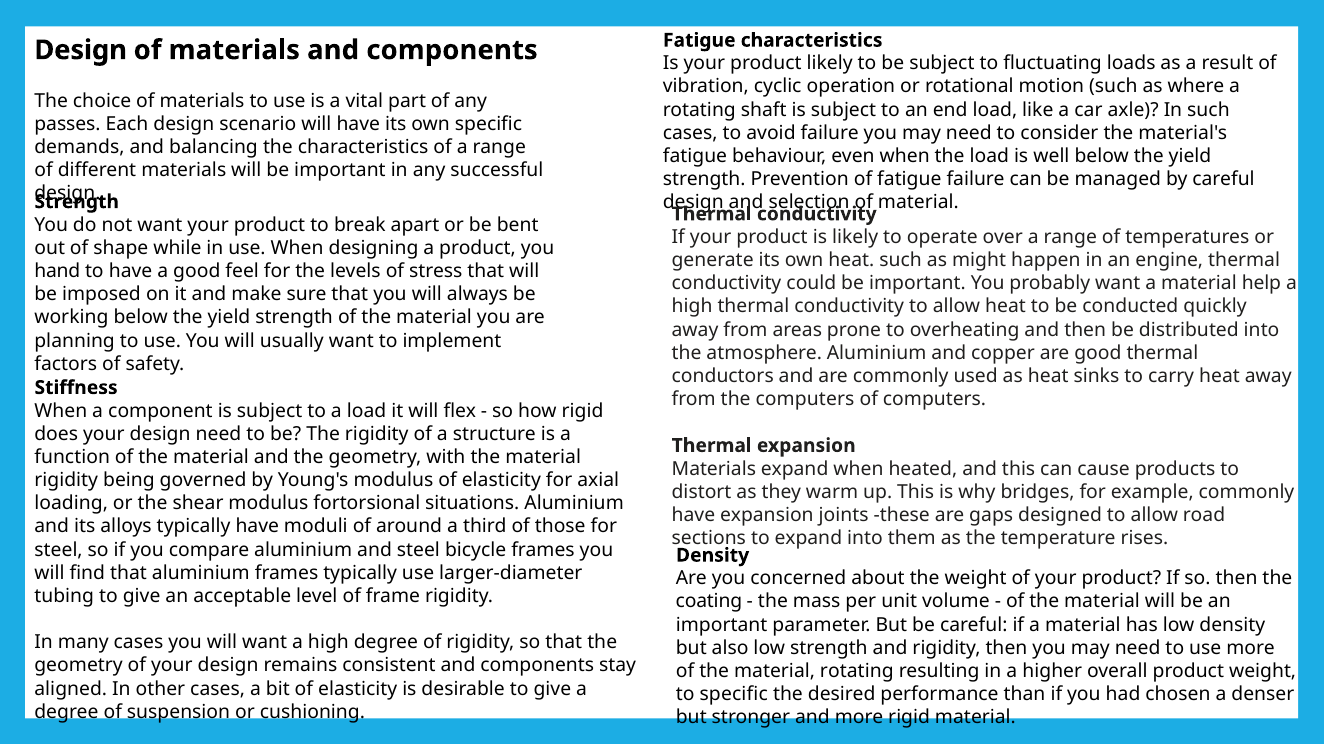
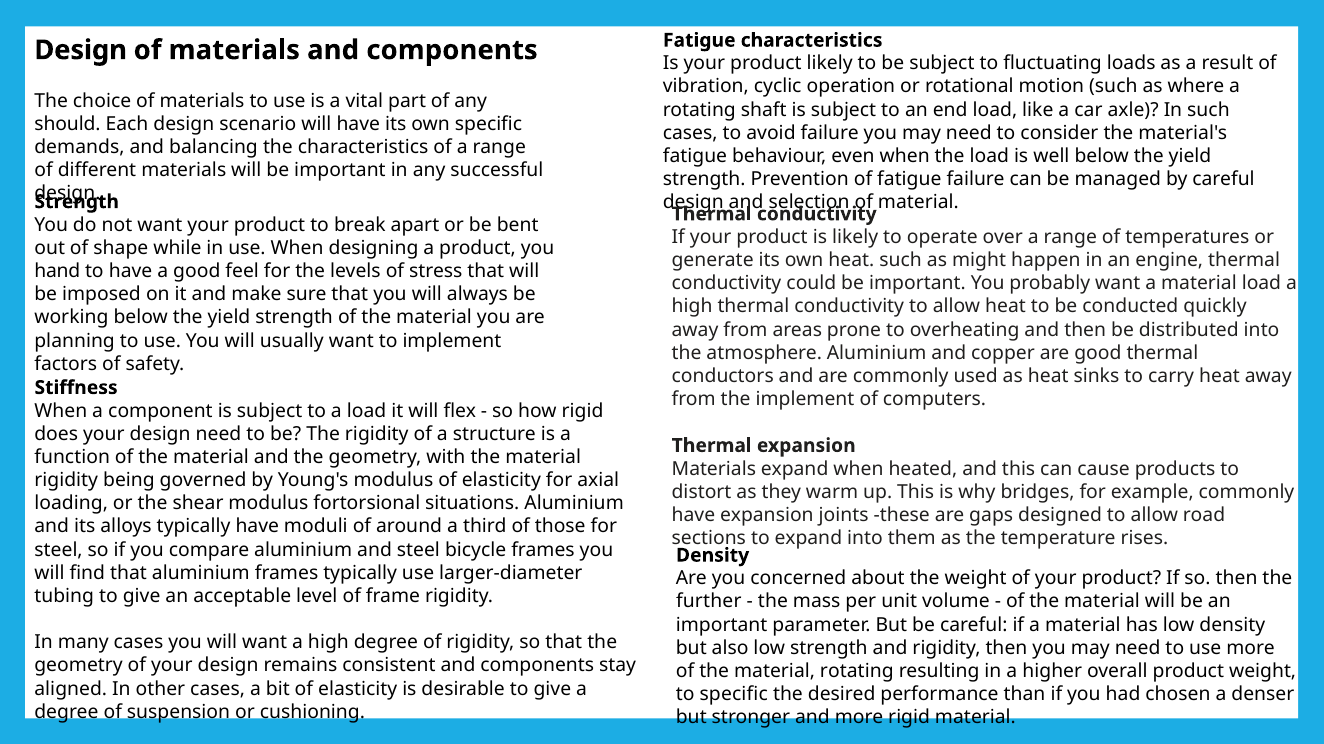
passes: passes -> should (68, 124)
material help: help -> load (1261, 284)
the computers: computers -> implement (805, 400)
coating: coating -> further (709, 602)
